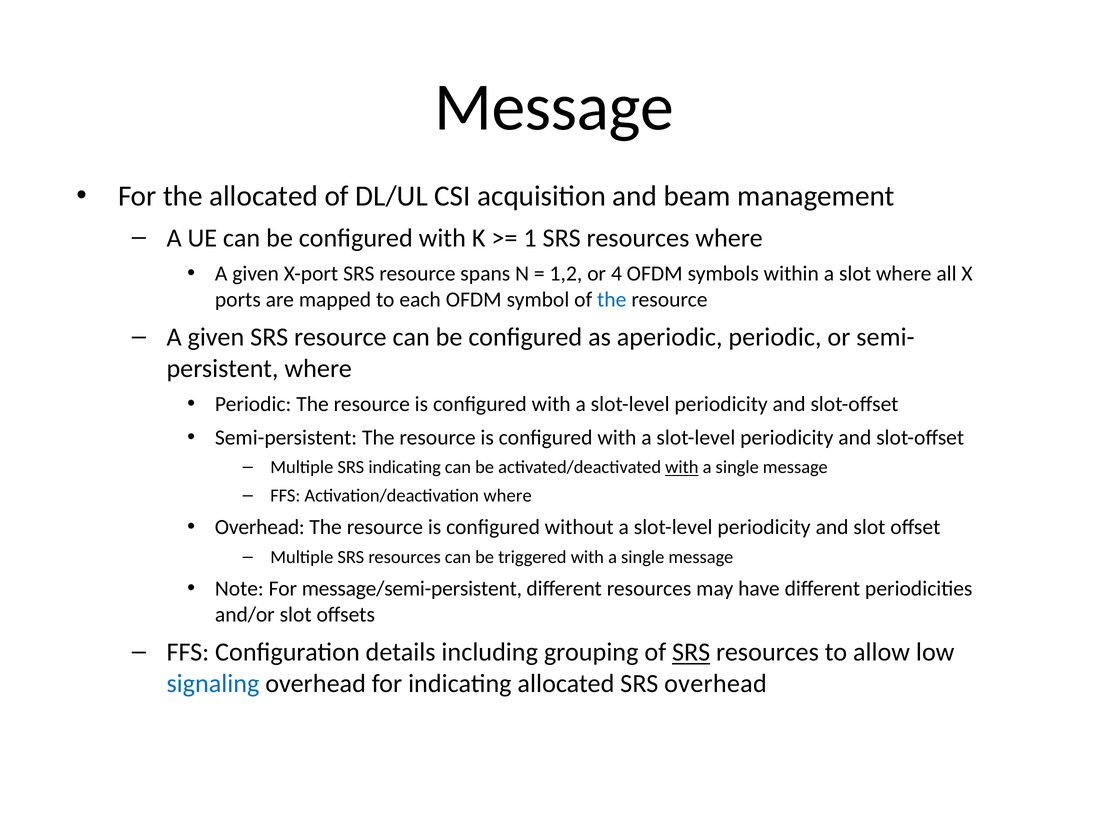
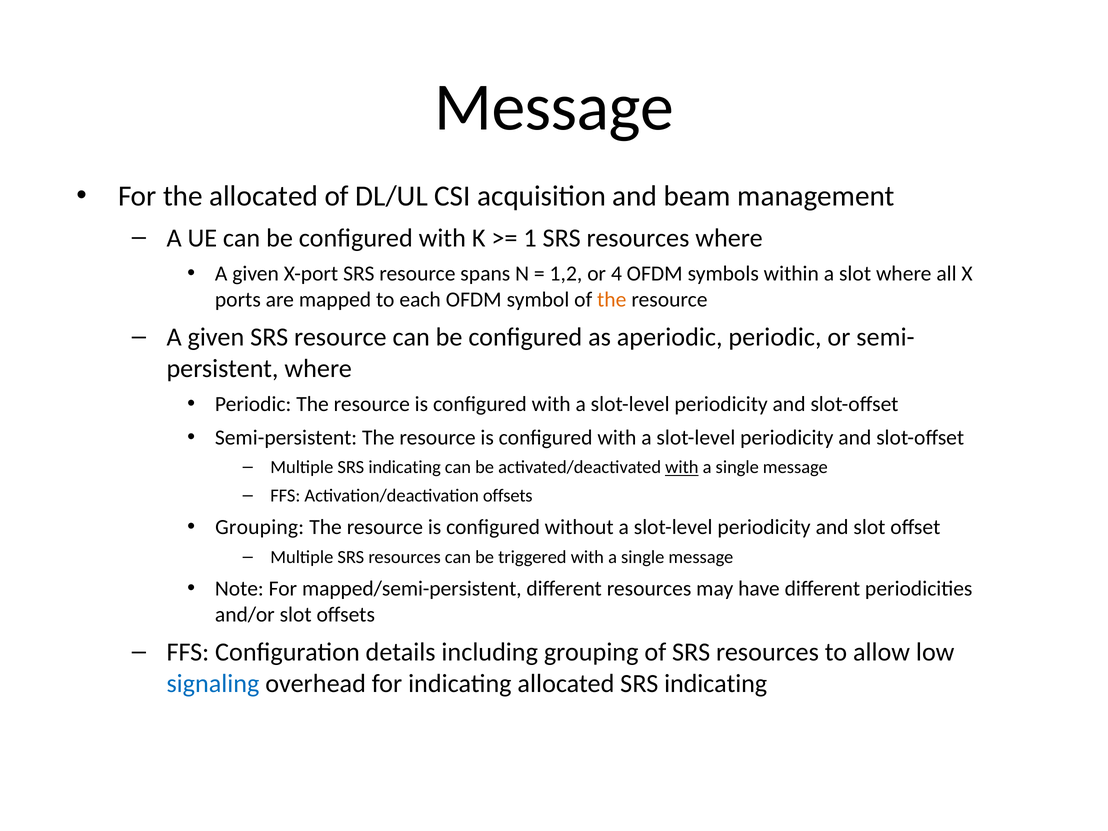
the colour: blue -> orange (612, 300)
Activation/deactivation where: where -> offsets (508, 496)
Overhead: Overhead -> Grouping (260, 527)
message/semi-persistent: message/semi-persistent -> mapped/semi-persistent (412, 589)
SRS underline: present -> none (691, 652)
allocated SRS overhead: overhead -> indicating (716, 684)
